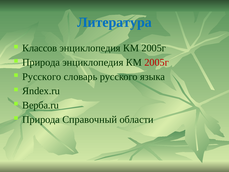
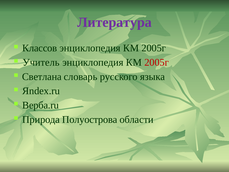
Литература colour: blue -> purple (114, 22)
Природа: Природа -> Учитель (41, 62)
Русского: Русского -> Светлана (42, 77)
Справочный: Справочный -> Полуострова (90, 119)
